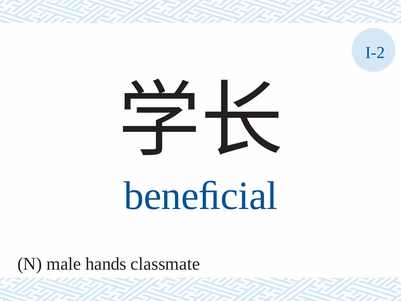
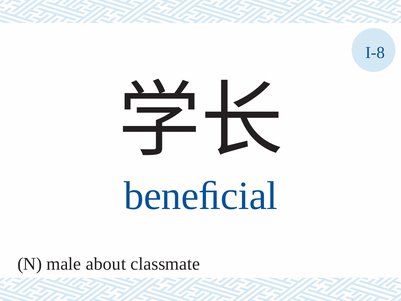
I-2: I-2 -> I-8 (375, 53)
hands: hands -> about (106, 264)
